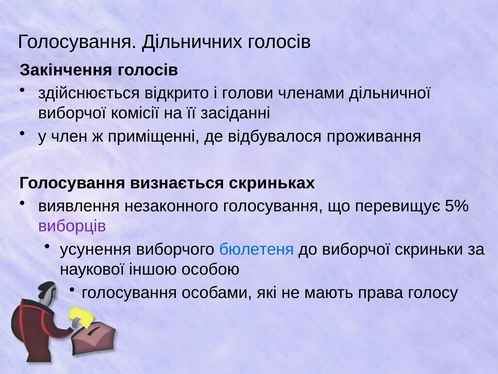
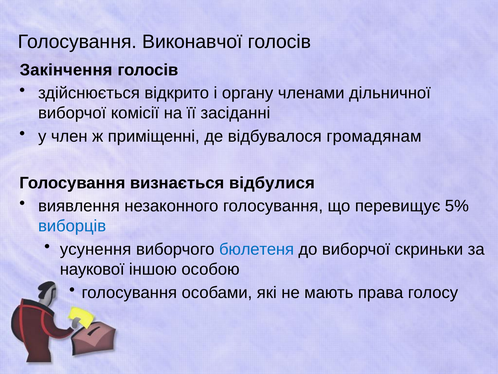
Дільничних: Дільничних -> Виконавчої (192, 42)
голови: голови -> органу (248, 93)
проживання: проживання -> громадянам (374, 136)
скриньках: скриньках -> відбулися (272, 183)
виборців colour: purple -> blue (72, 226)
